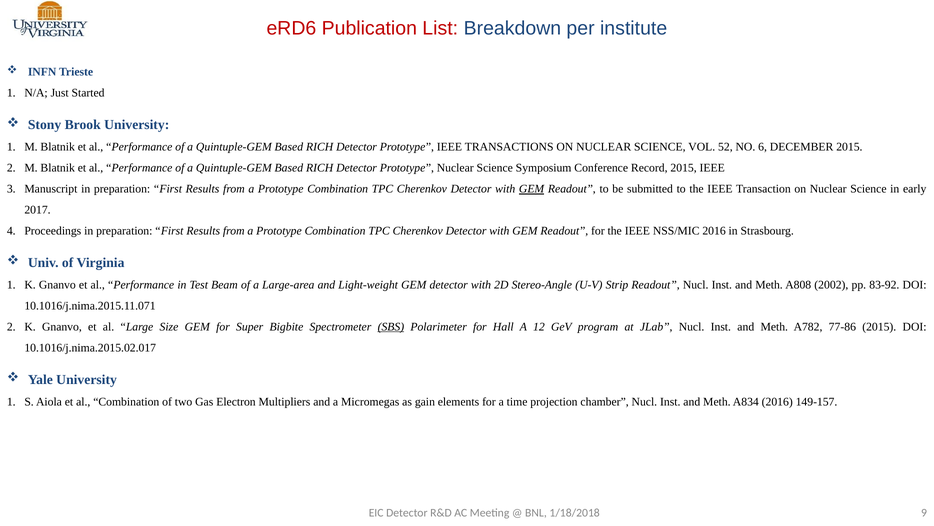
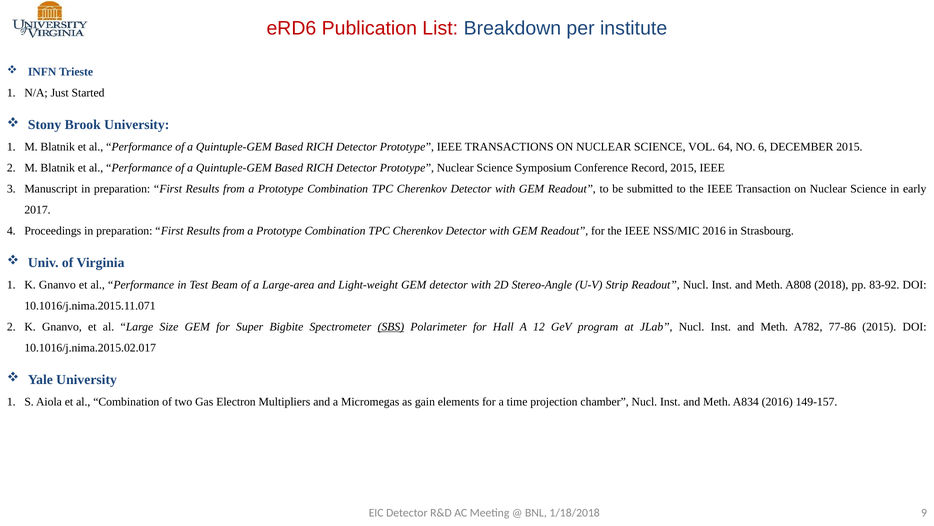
52: 52 -> 64 (725, 147)
GEM underline: present -> none (532, 189)
2002: 2002 -> 2018 (831, 284)
